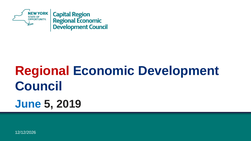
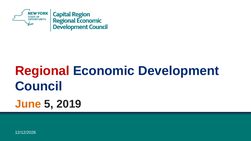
June colour: blue -> orange (28, 104)
